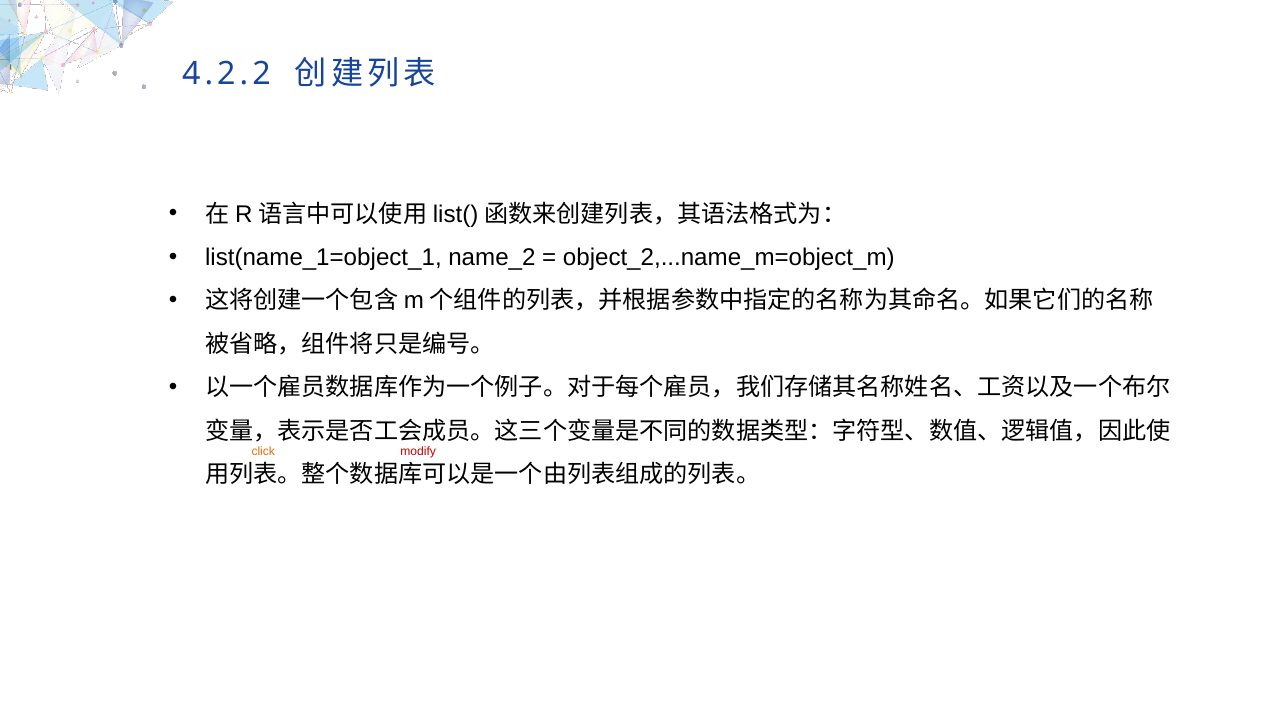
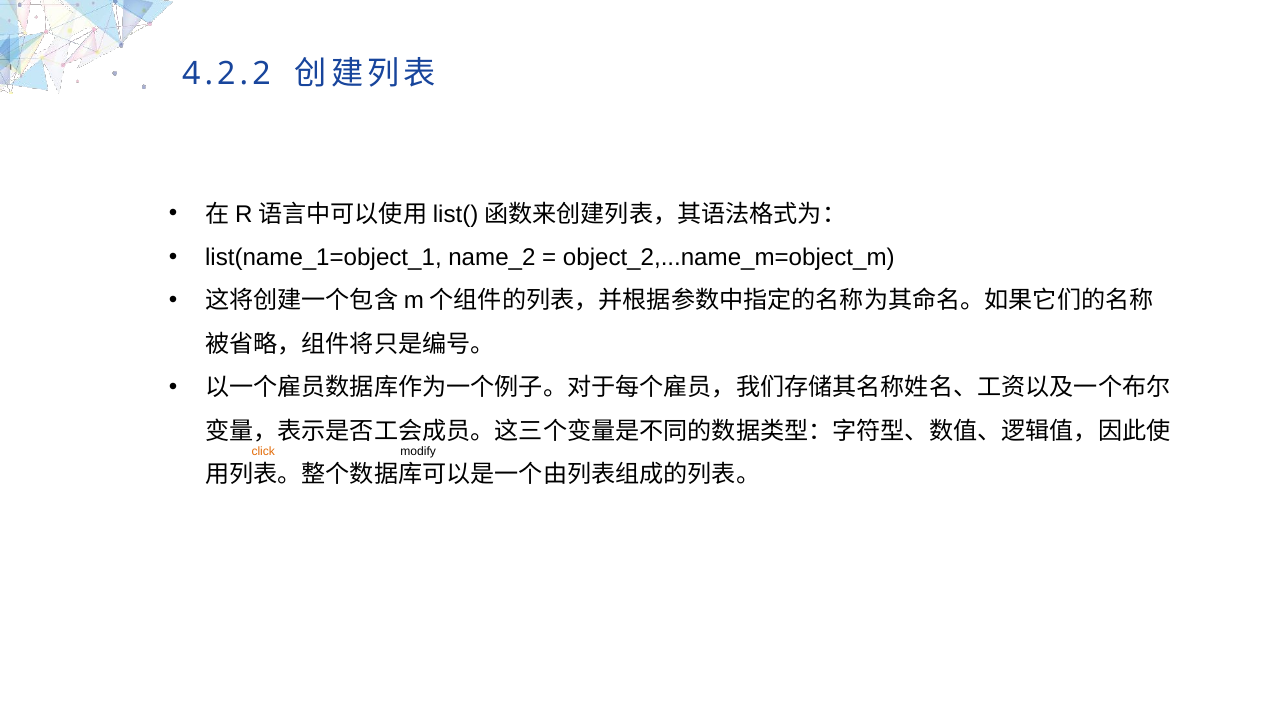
modify colour: red -> black (418, 451)
